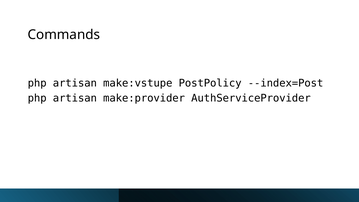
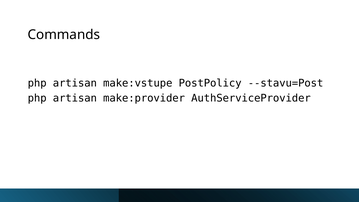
--index=Post: --index=Post -> --stavu=Post (286, 83)
